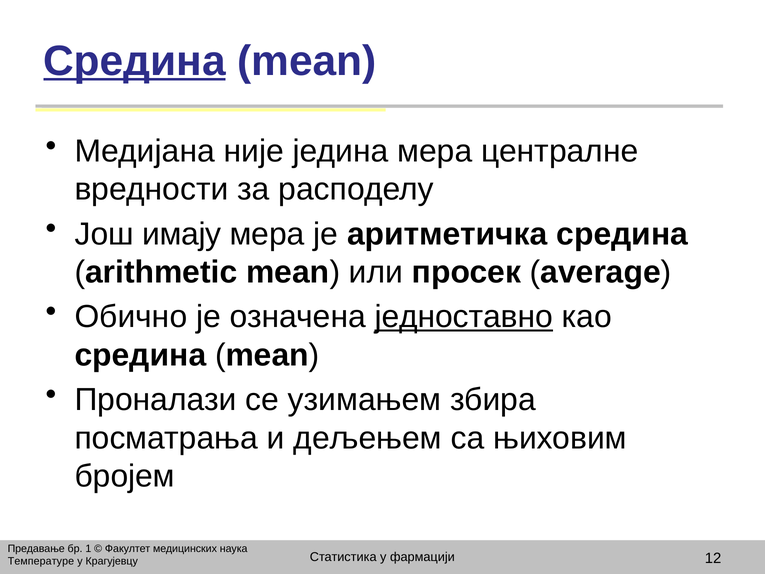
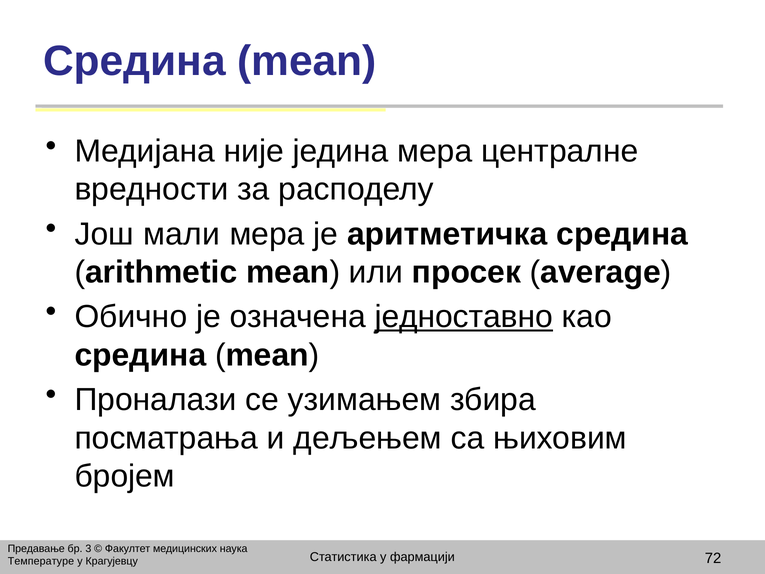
Средина underline: present -> none (134, 61)
имају: имају -> мали (181, 234)
1: 1 -> 3 (88, 548)
12: 12 -> 72 (713, 558)
